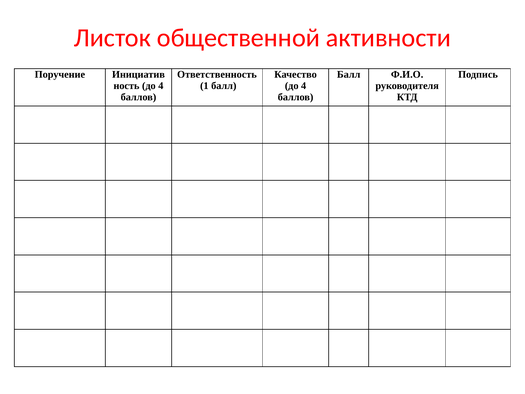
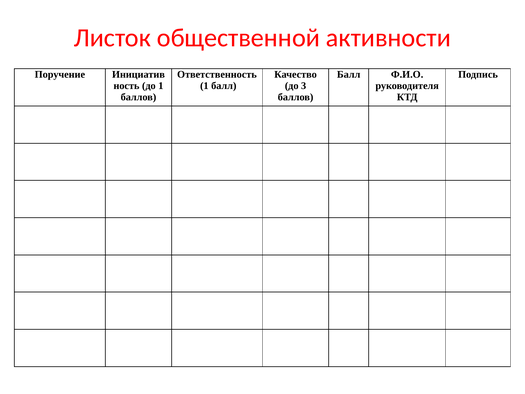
4: 4 -> 1 (161, 86)
4: 4 -> 3 (304, 86)
